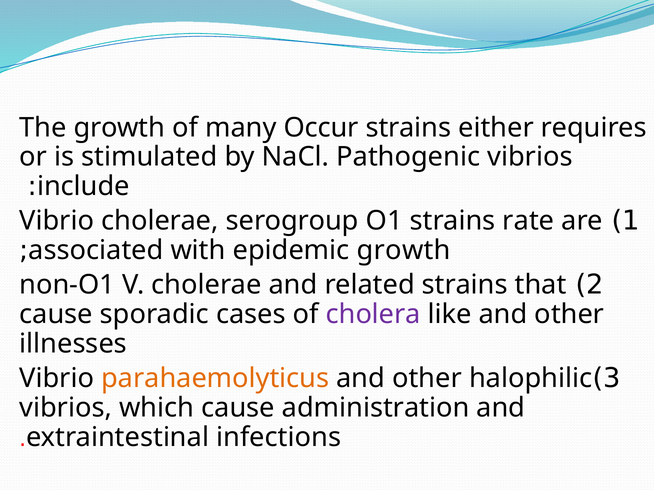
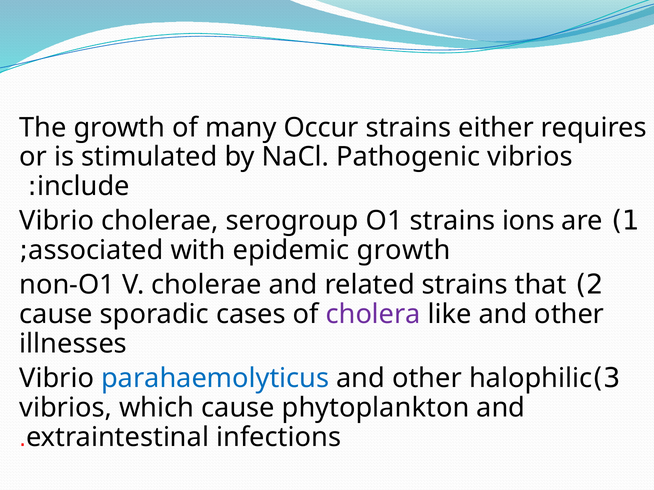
rate: rate -> ions (528, 221)
parahaemolyticus colour: orange -> blue (215, 379)
administration: administration -> phytoplankton (376, 408)
